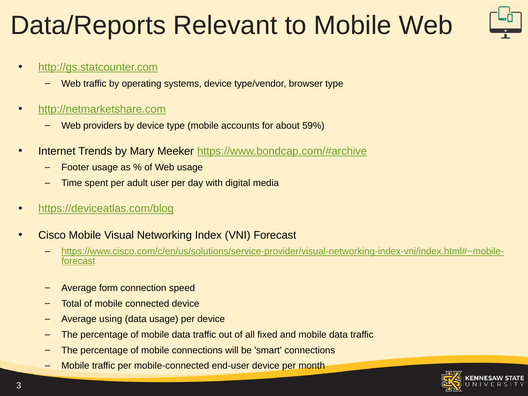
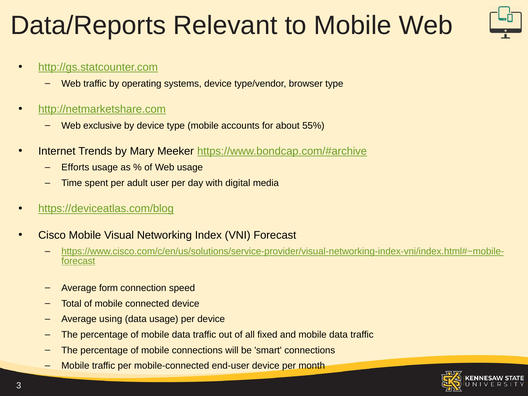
providers: providers -> exclusive (102, 126)
59%: 59% -> 55% (313, 126)
Footer: Footer -> Efforts (75, 167)
